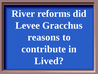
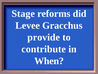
River: River -> Stage (23, 14)
reasons: reasons -> provide (44, 37)
Lived: Lived -> When (49, 61)
